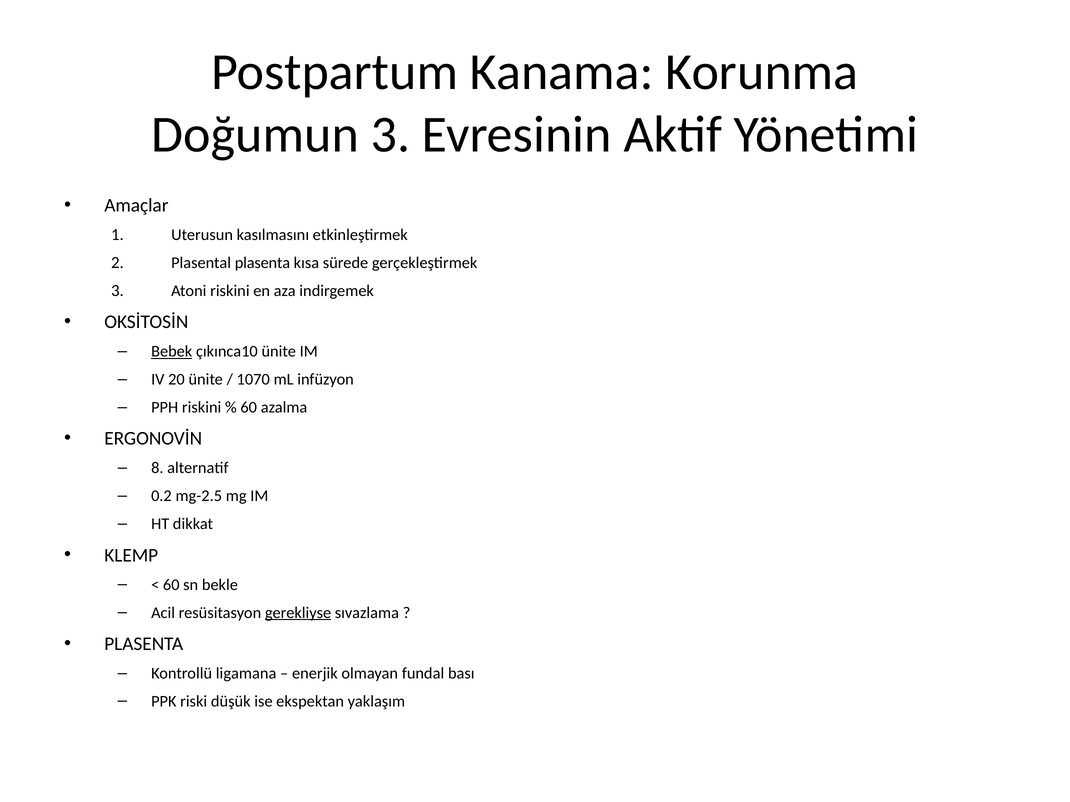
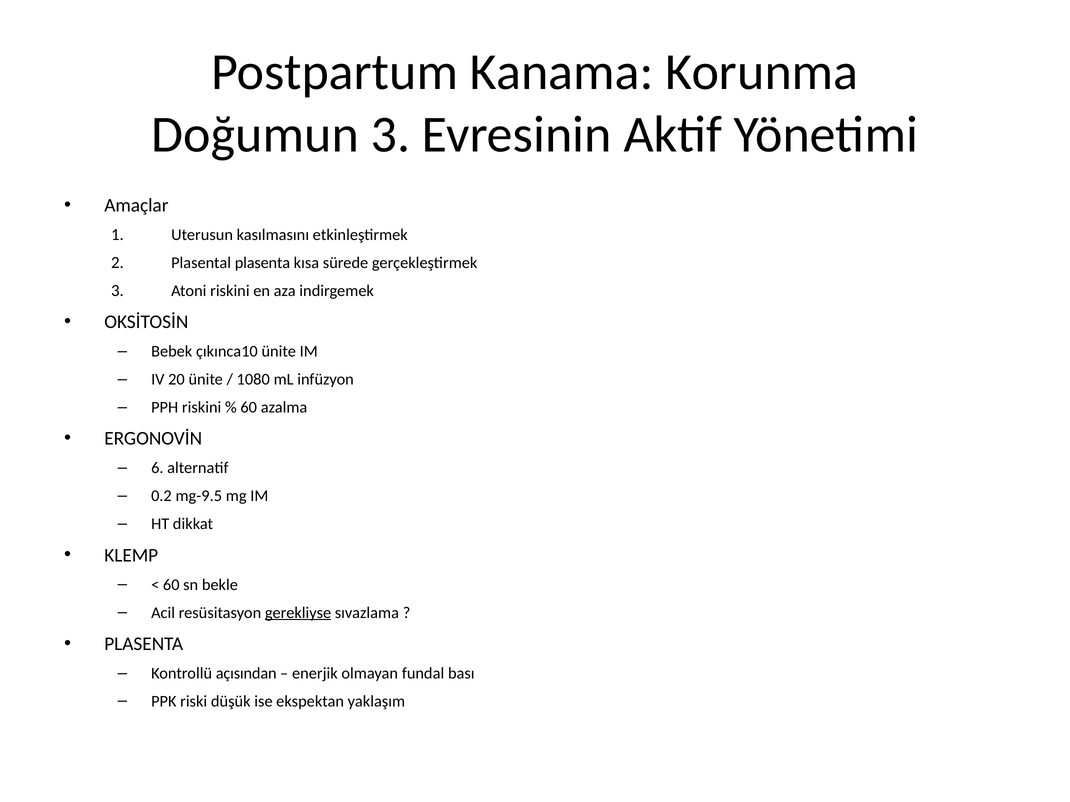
Bebek underline: present -> none (172, 352)
1070: 1070 -> 1080 (253, 380)
8: 8 -> 6 (157, 468)
mg-2.5: mg-2.5 -> mg-9.5 (199, 496)
ligamana: ligamana -> açısından (246, 674)
